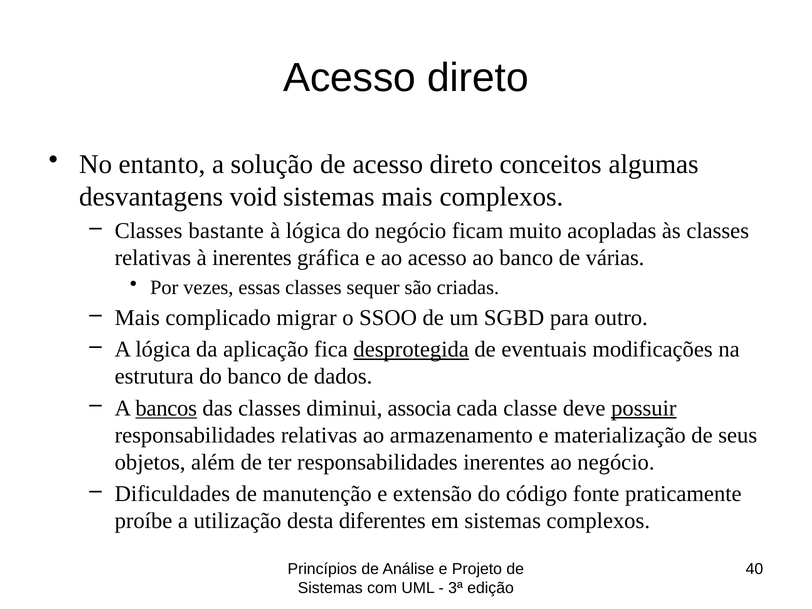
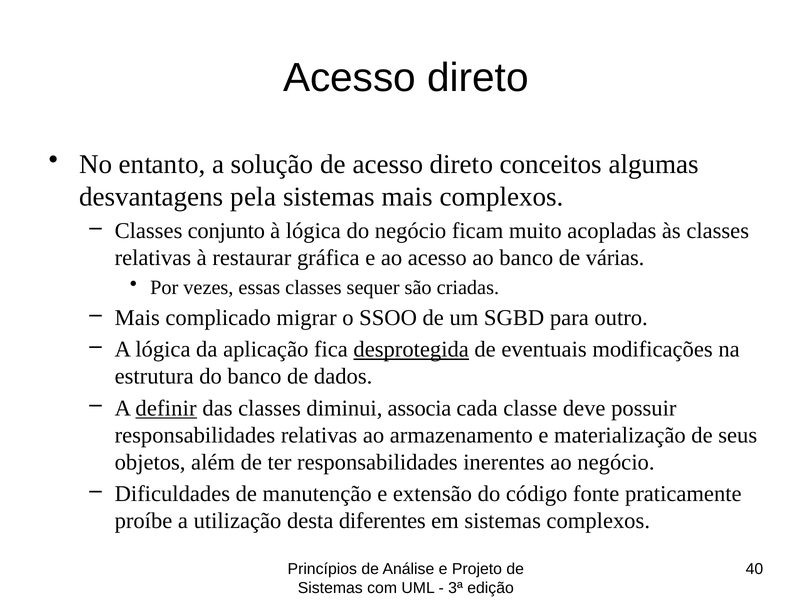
void: void -> pela (253, 197)
bastante: bastante -> conjunto (226, 231)
à inerentes: inerentes -> restaurar (252, 258)
bancos: bancos -> definir (166, 408)
possuir underline: present -> none (644, 408)
